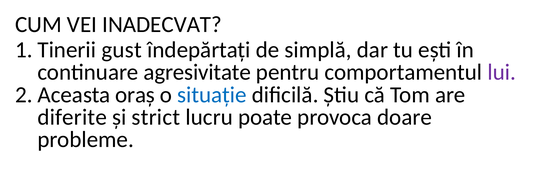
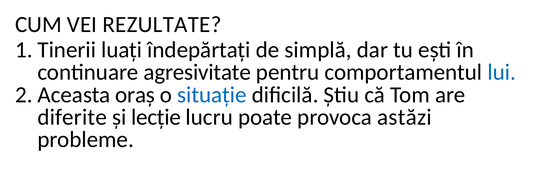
INADECVAT: INADECVAT -> REZULTATE (162, 24)
gust: gust -> luați (122, 50)
lui colour: purple -> blue (502, 72)
strict: strict -> lecție (156, 117)
doare: doare -> astăzi (404, 117)
